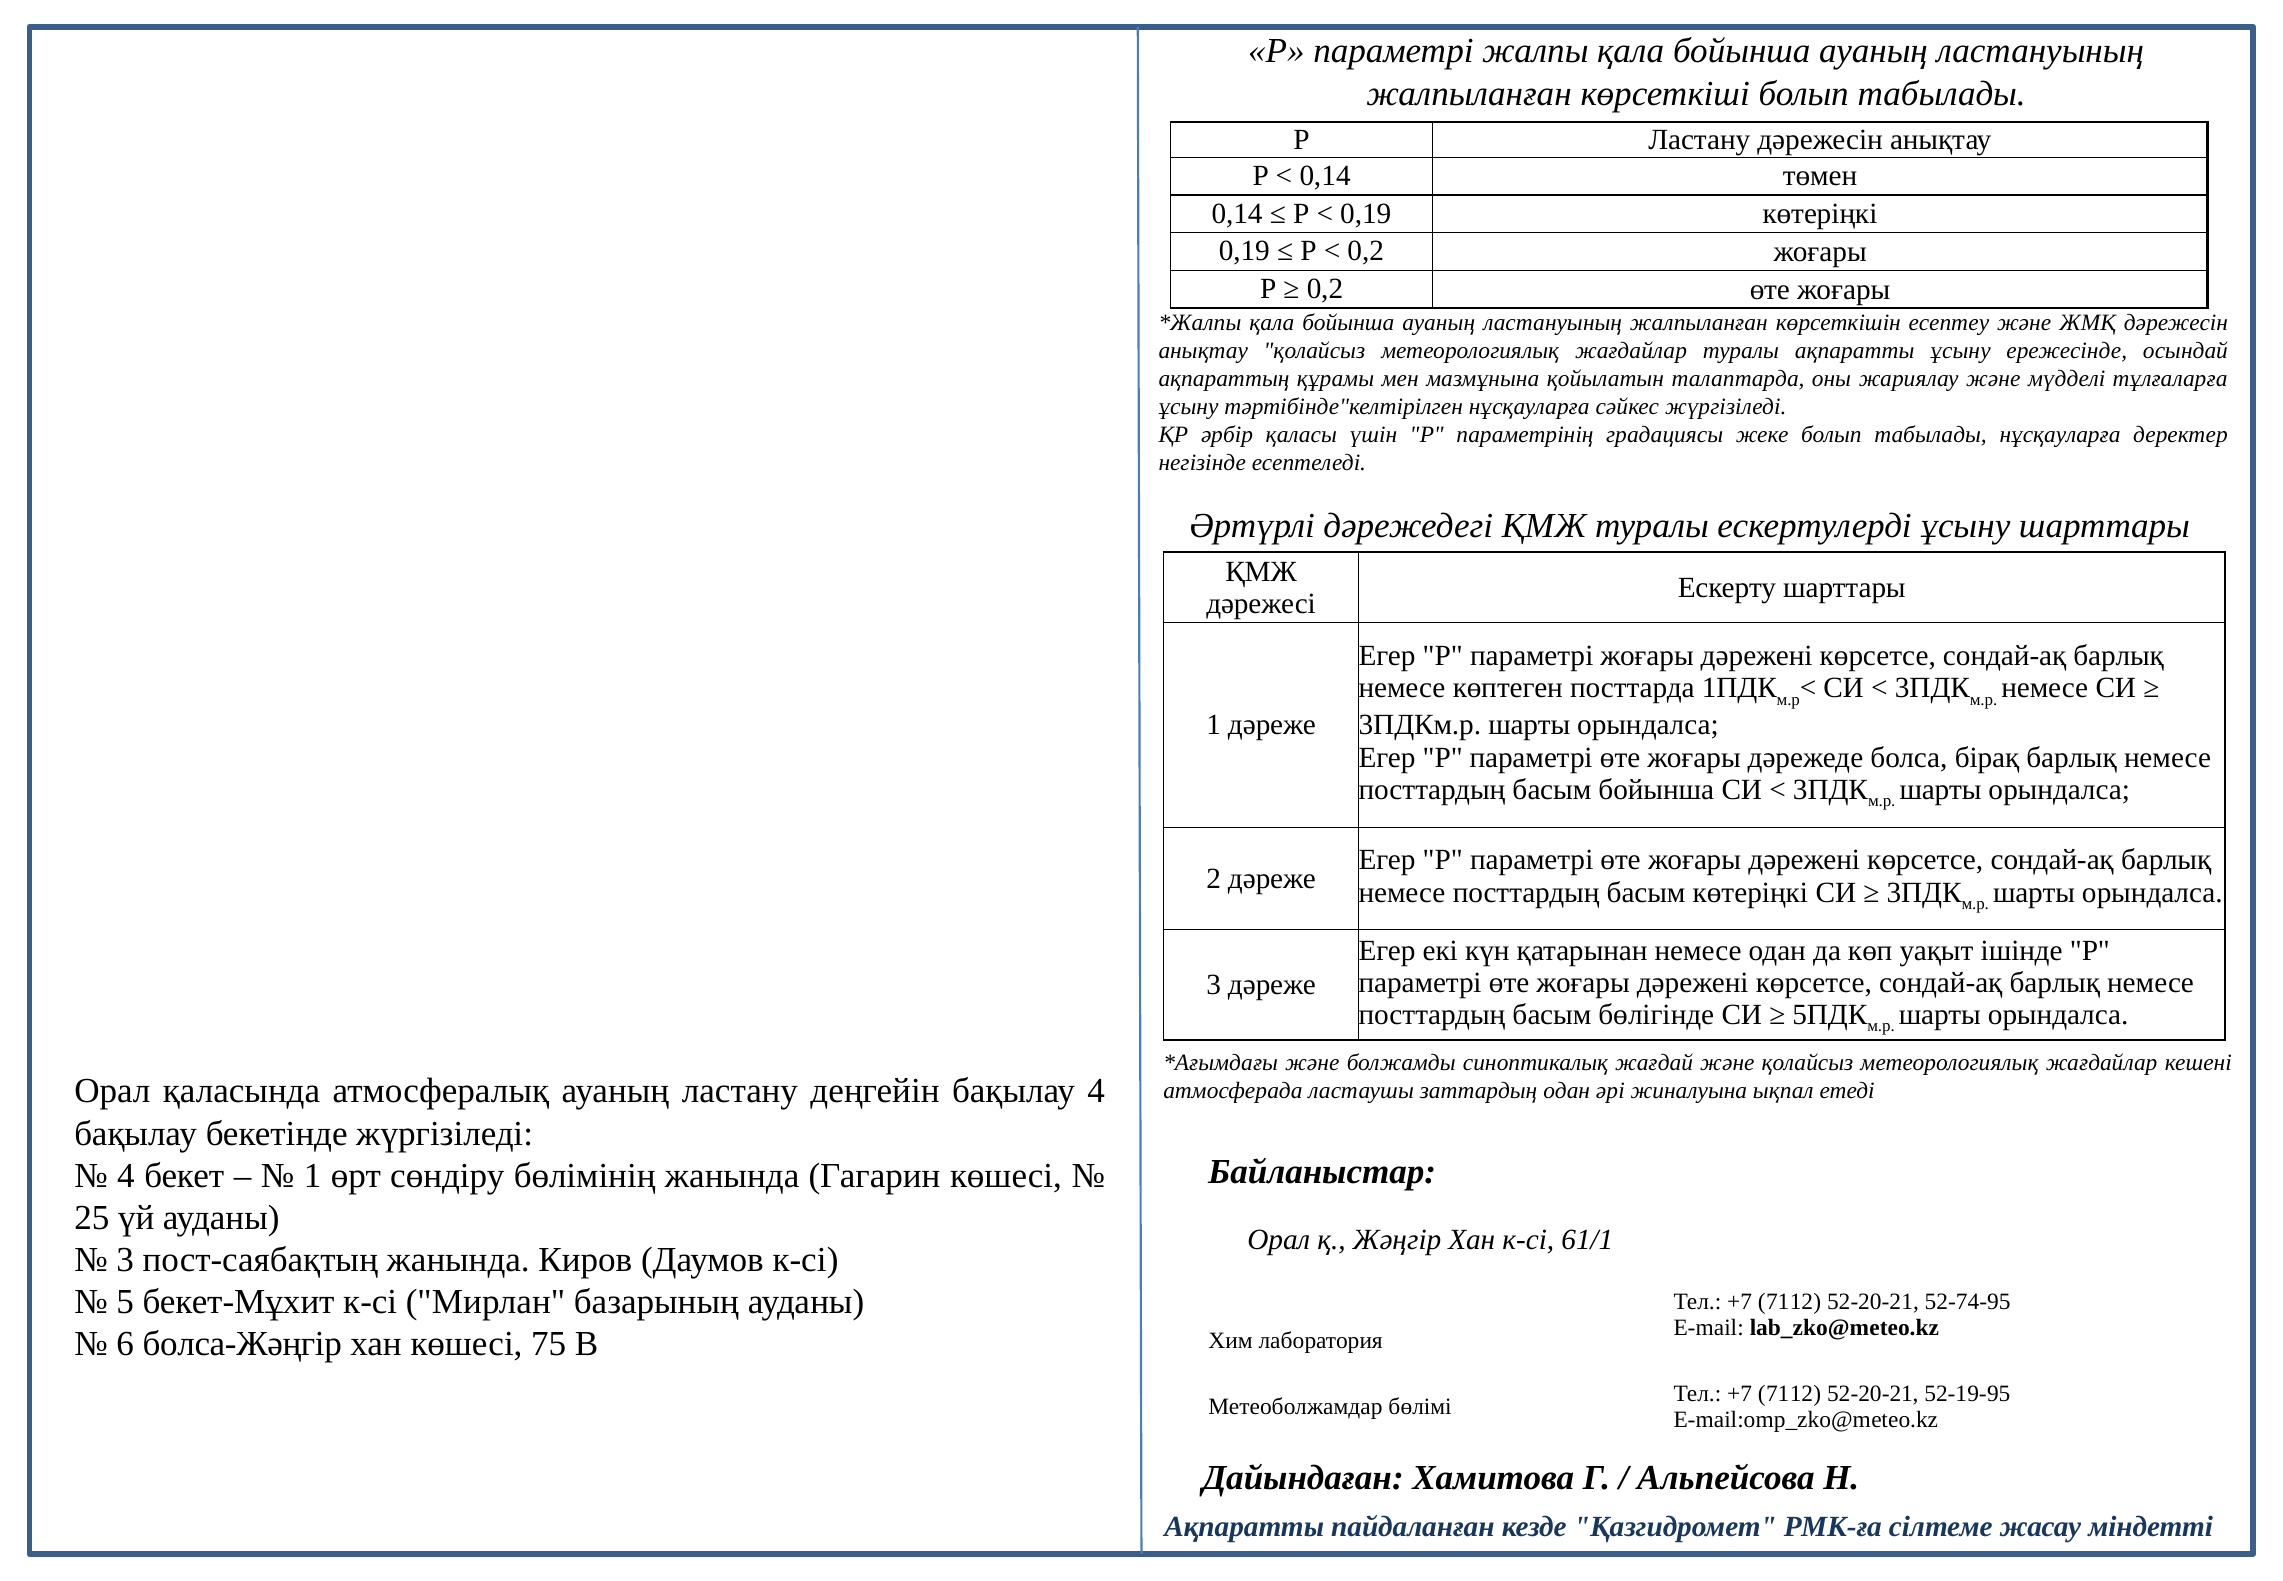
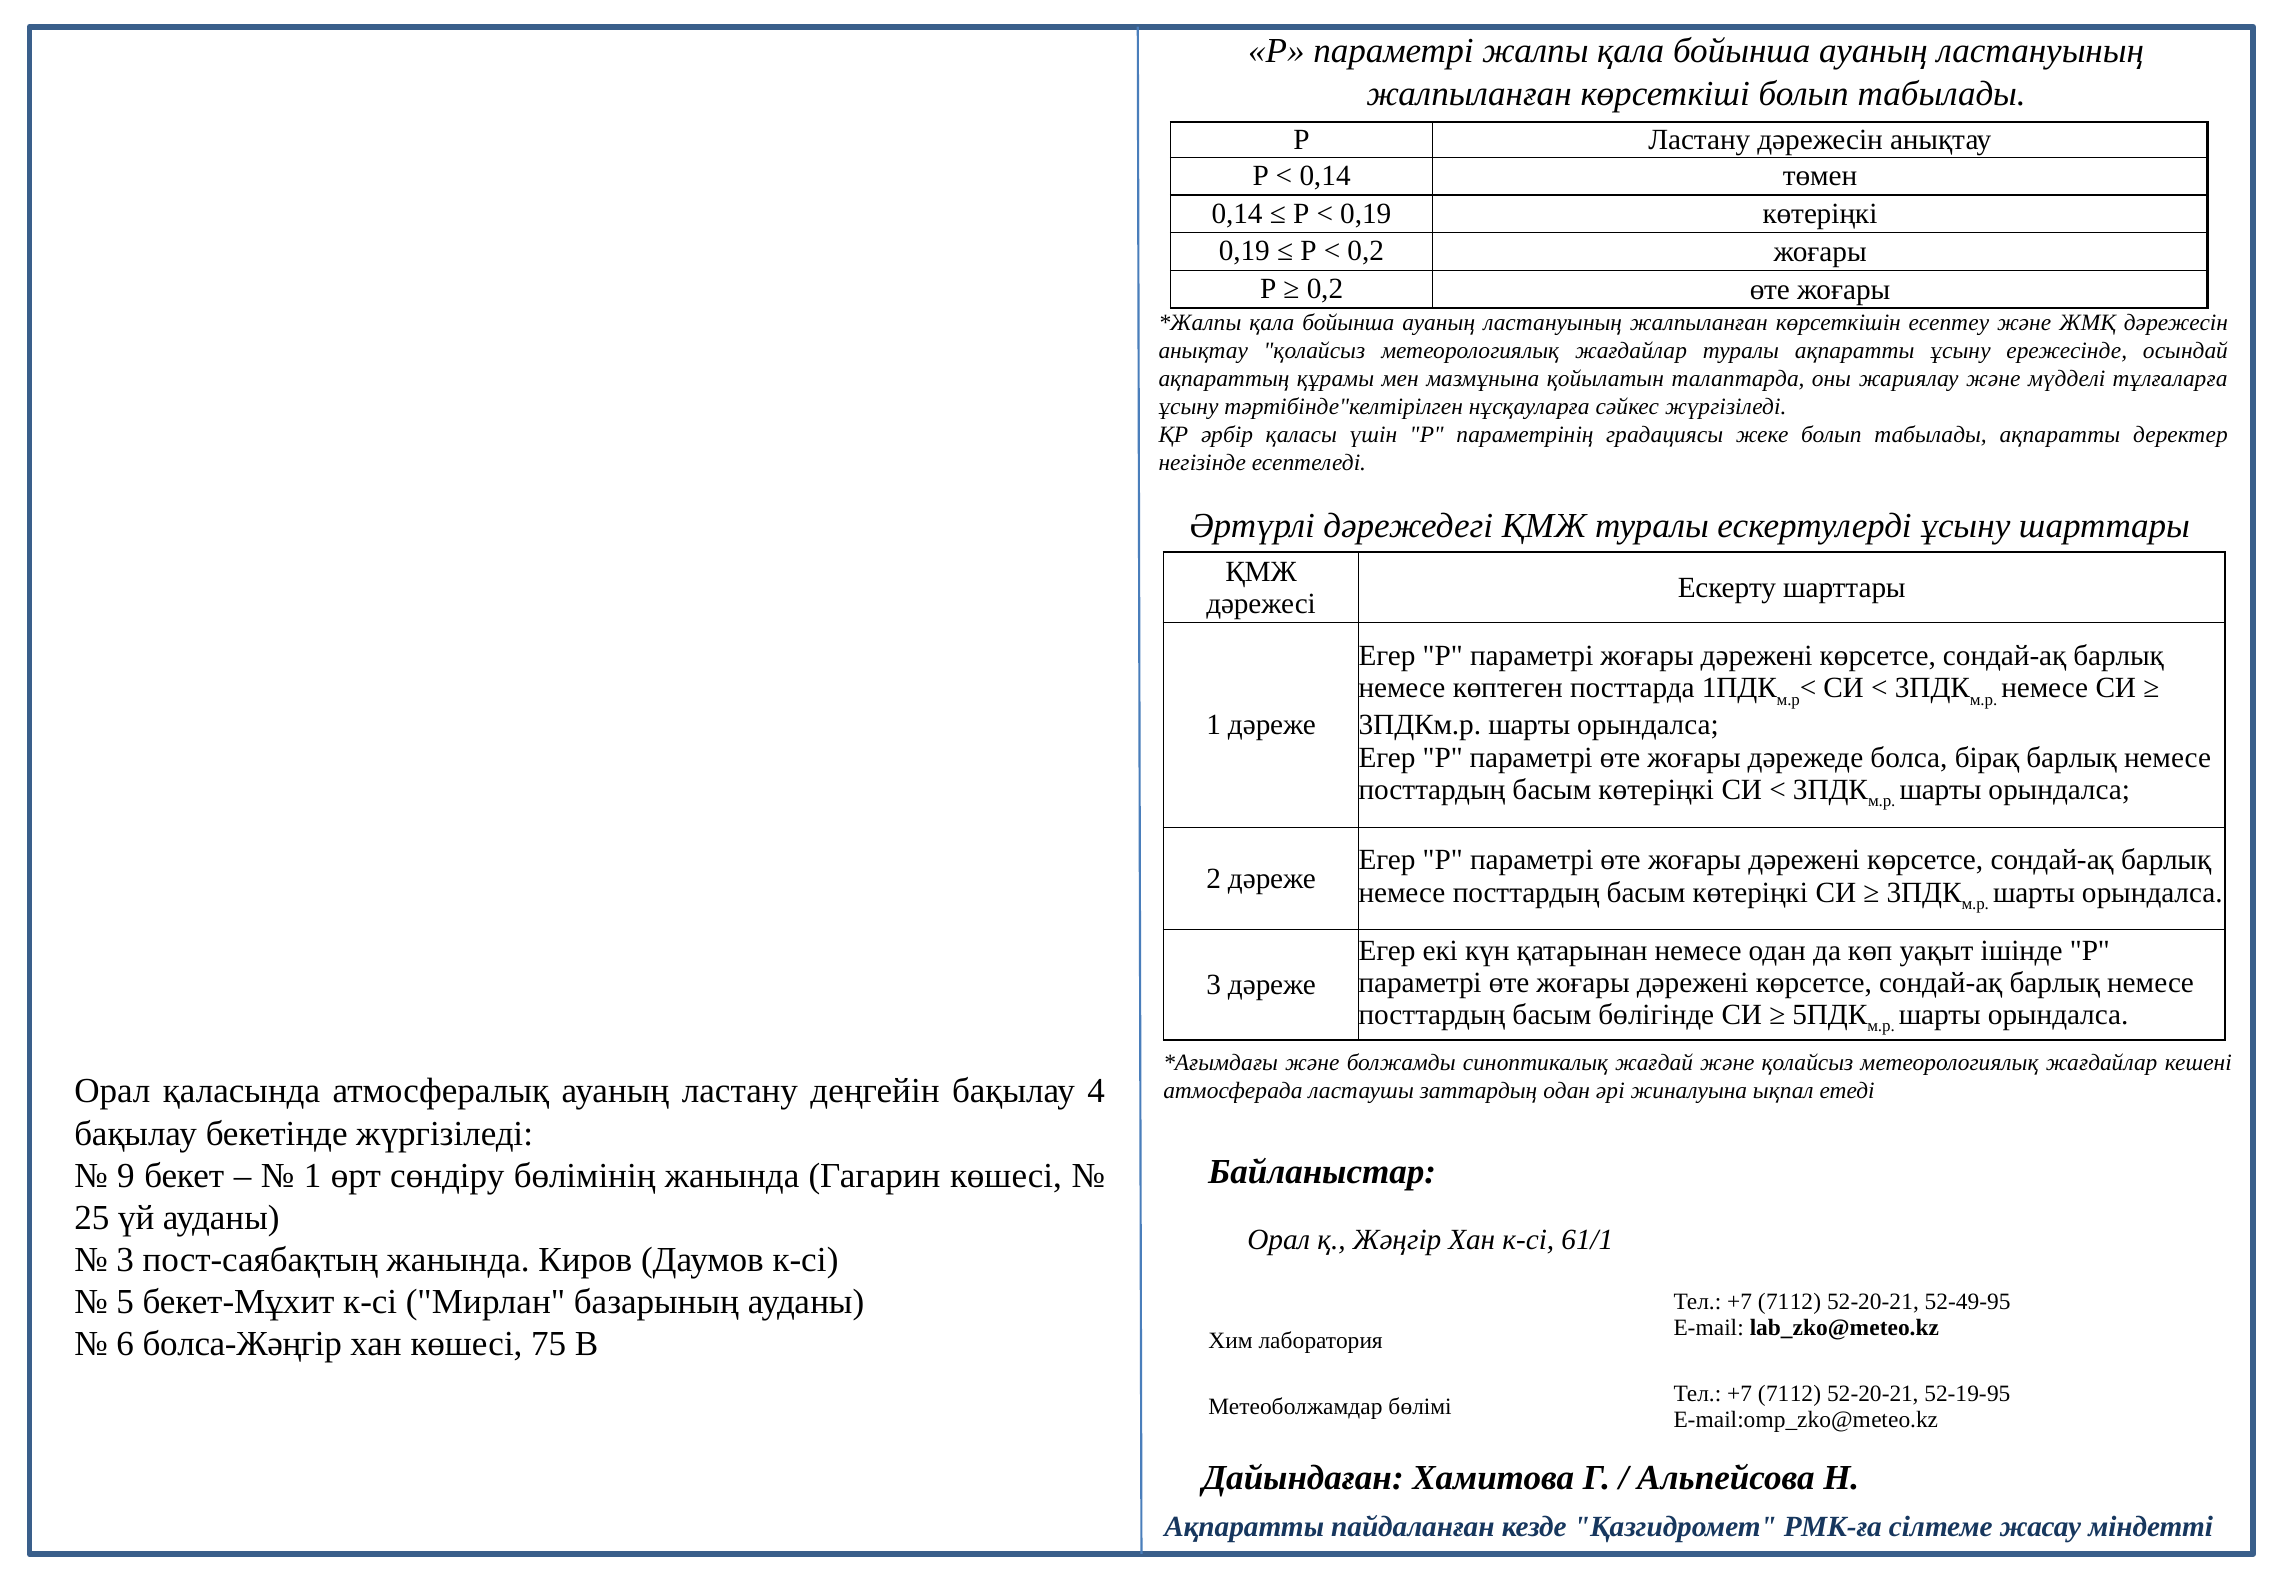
табылады нұсқауларға: нұсқауларға -> ақпаратты (2060, 434)
бойынша: бойынша -> көтеріңкі (1656, 789)
4: 4 -> 9 (126, 1175)
52-74-95: 52-74-95 -> 52-49-95 (1968, 1302)
